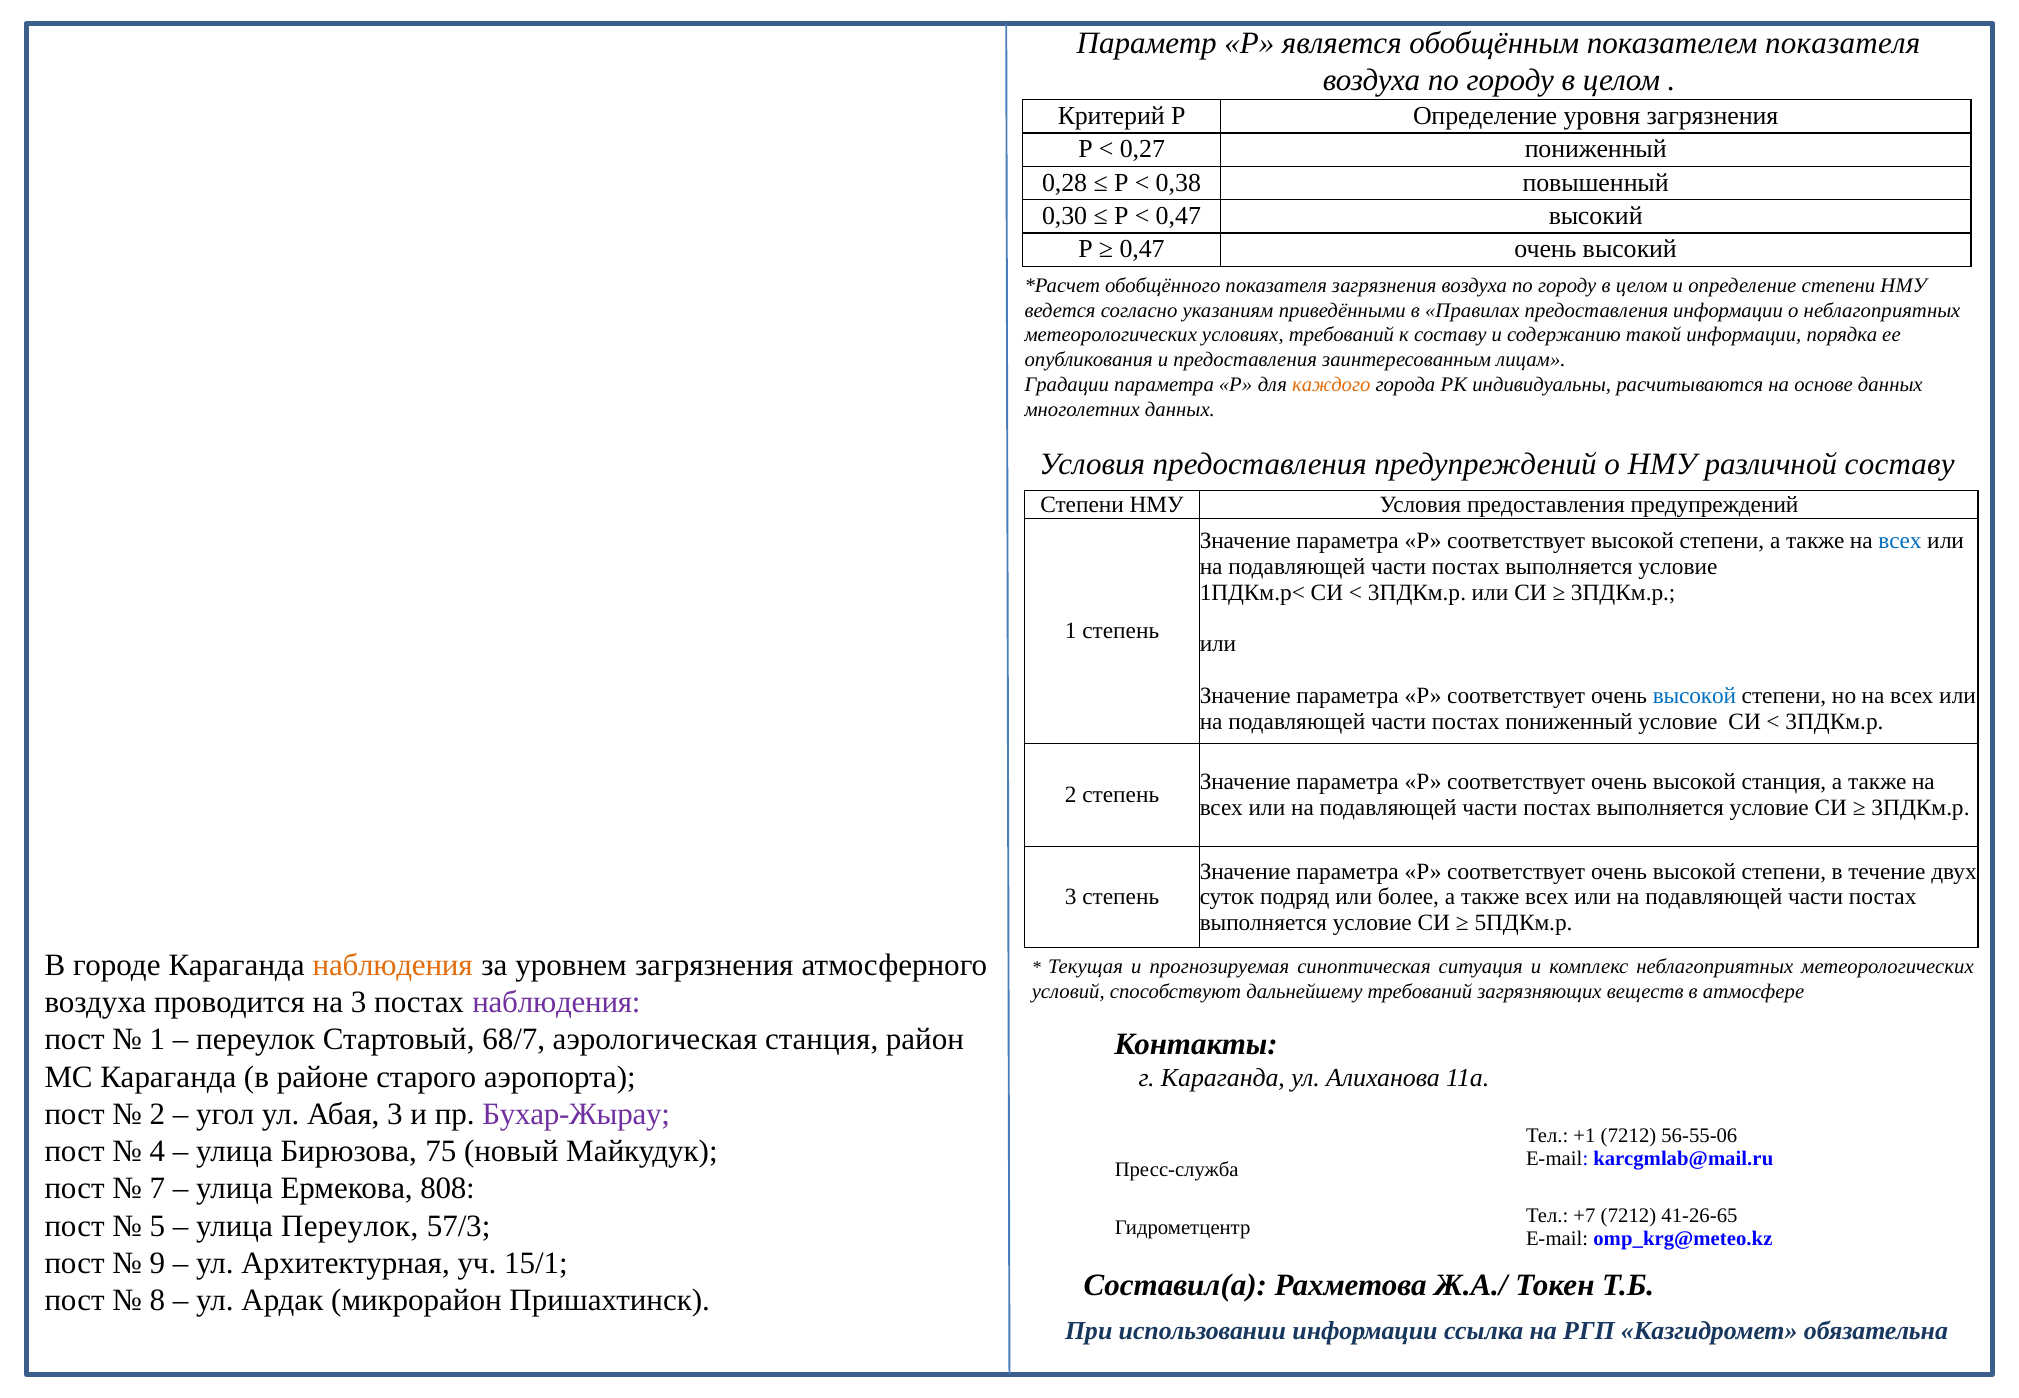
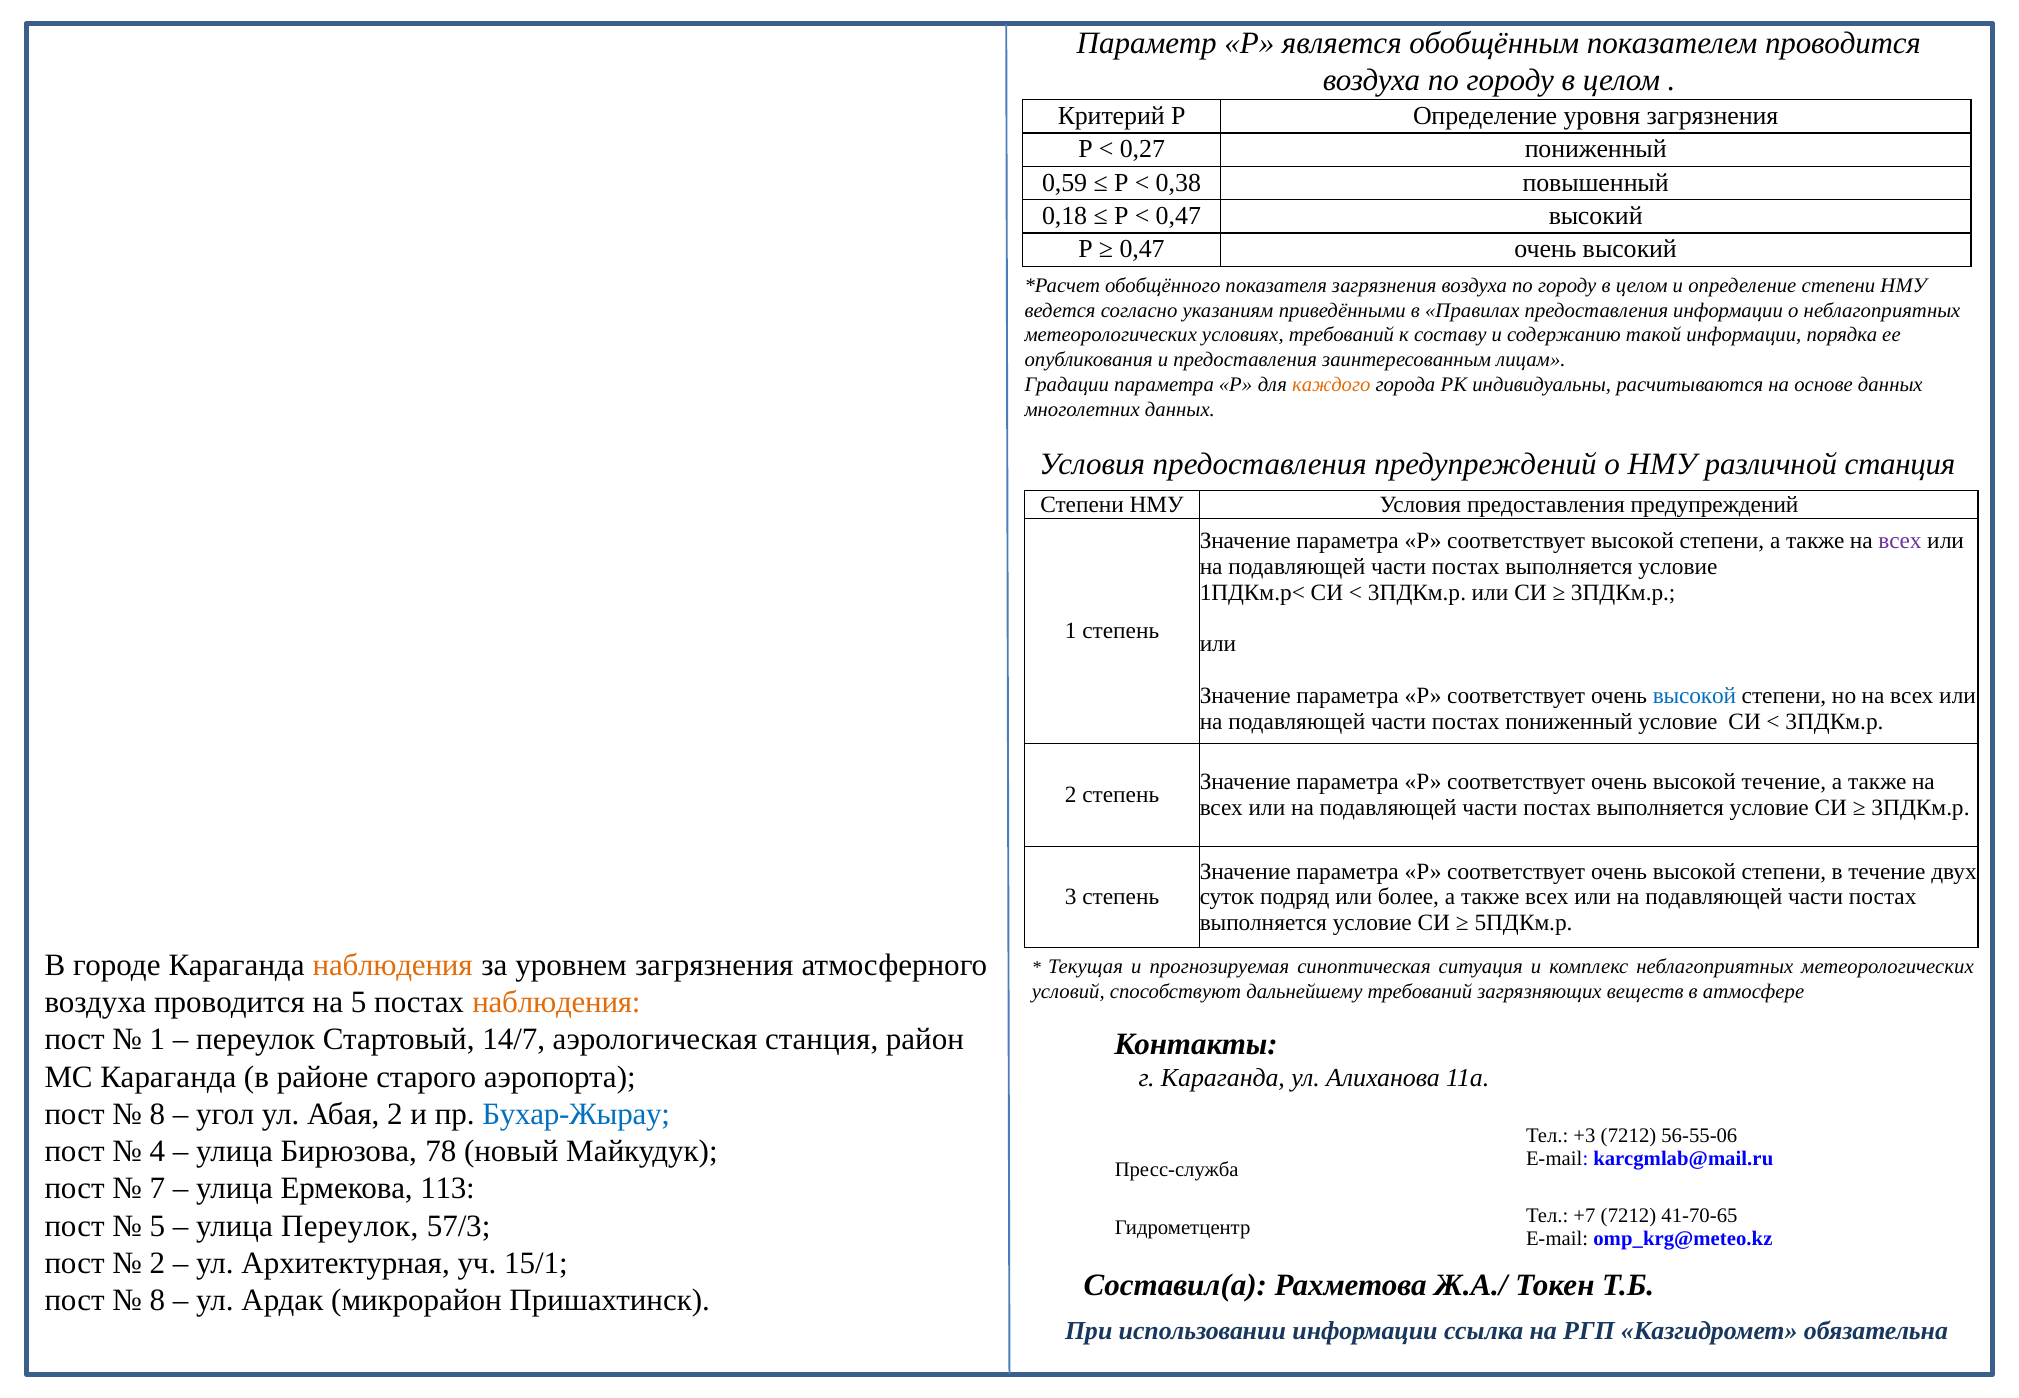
показателем показателя: показателя -> проводится (1843, 43)
0,28: 0,28 -> 0,59 (1065, 183)
0,30: 0,30 -> 0,18 (1065, 216)
различной составу: составу -> станция (1900, 464)
всех colour: blue -> purple (1900, 541)
высокой станция: станция -> течение (1784, 782)
на 3: 3 -> 5 (359, 1002)
наблюдения colour: purple -> orange (556, 1002)
68/7: 68/7 -> 14/7 (514, 1039)
2: 2 -> 8 (157, 1114)
Абая 3: 3 -> 2 (395, 1114)
Бухар-Жырау colour: purple -> blue (576, 1114)
+1: +1 -> +3 (1584, 1135)
75: 75 -> 78 (441, 1151)
808: 808 -> 113 (448, 1189)
41-26-65: 41-26-65 -> 41-70-65 (1699, 1216)
9: 9 -> 2 (157, 1263)
